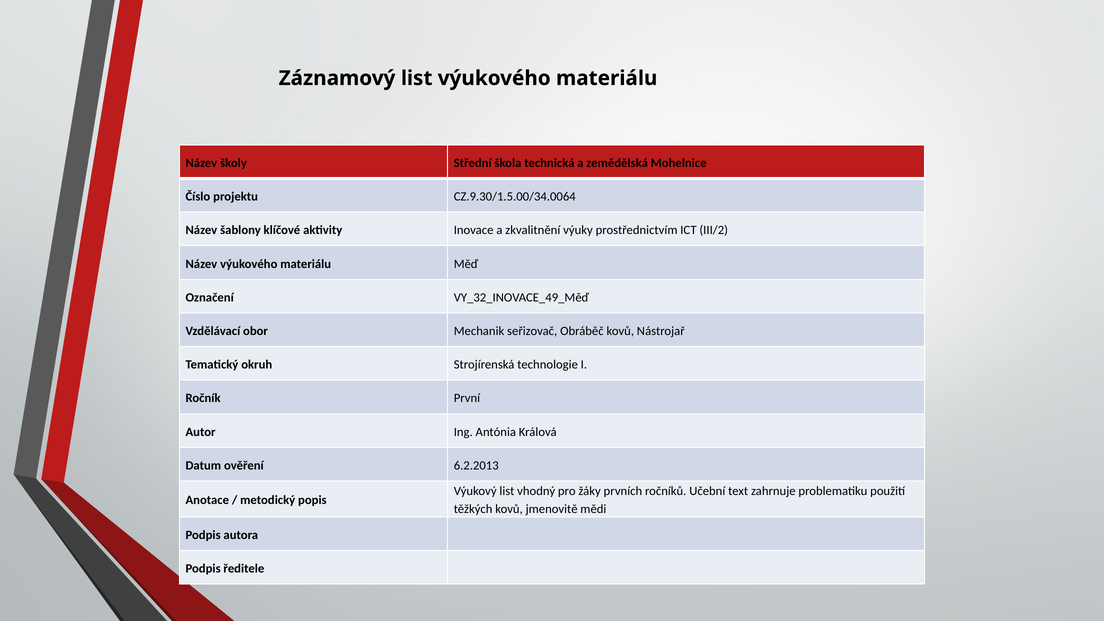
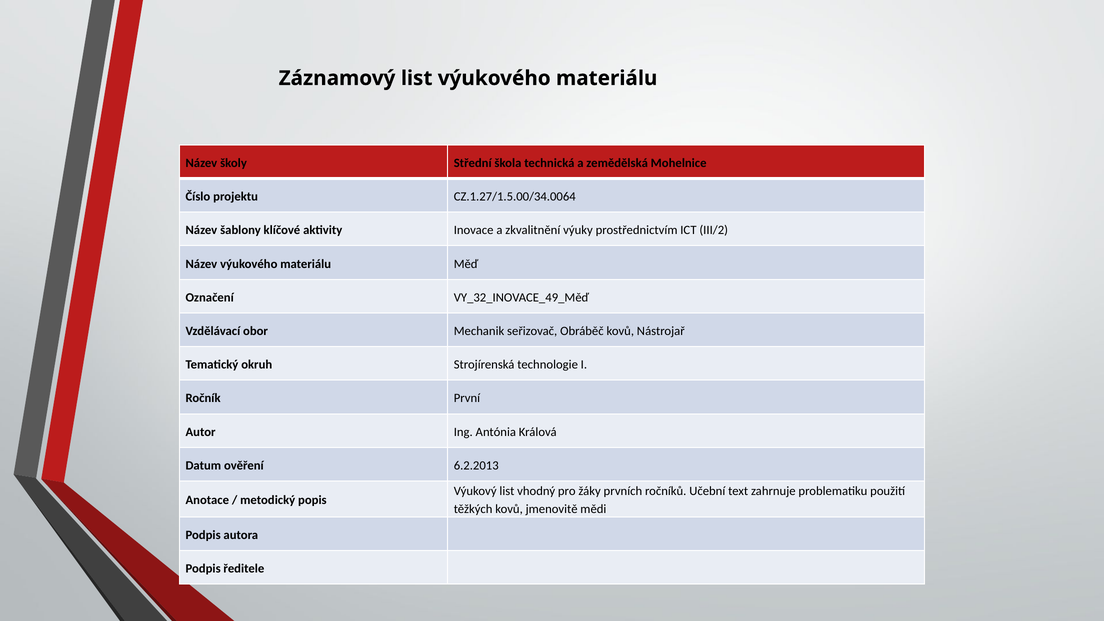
CZ.9.30/1.5.00/34.0064: CZ.9.30/1.5.00/34.0064 -> CZ.1.27/1.5.00/34.0064 (515, 197)
